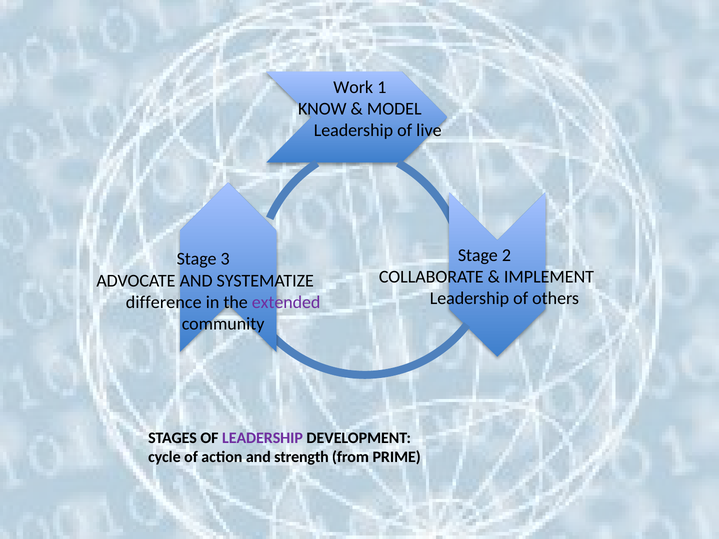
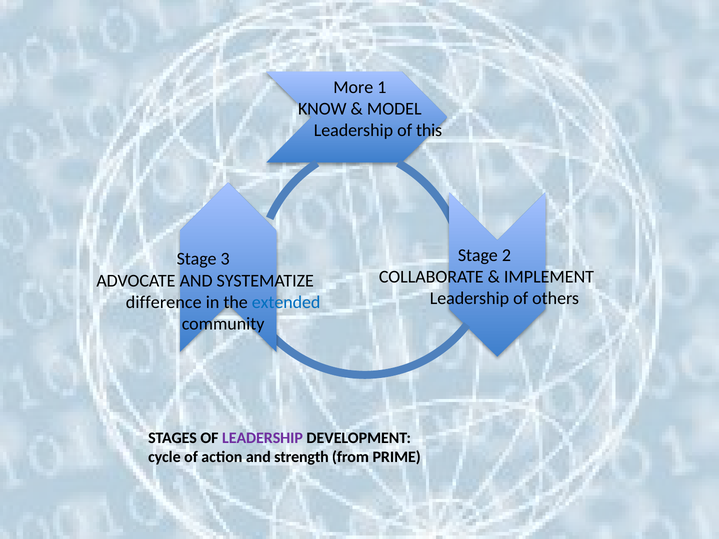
Work: Work -> More (353, 87)
live: live -> this (429, 131)
extended colour: purple -> blue (286, 302)
